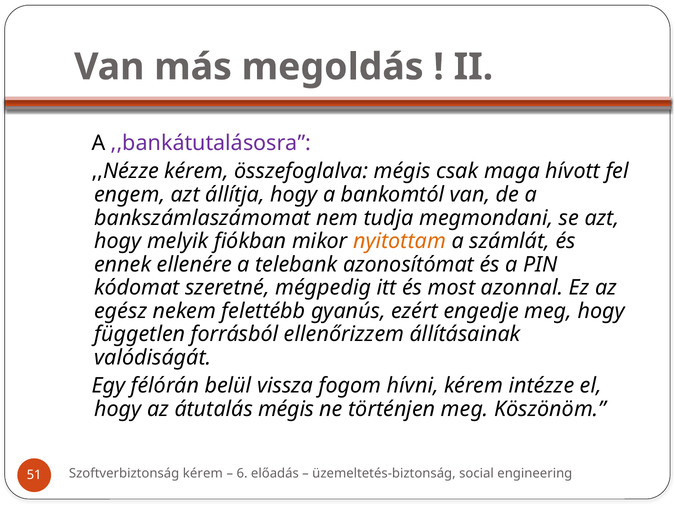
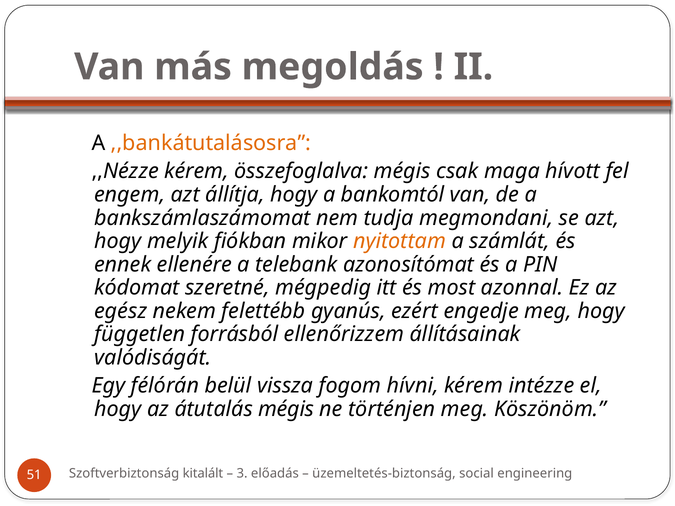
,,bankátutalásosra colour: purple -> orange (211, 143)
Szoftverbiztonság kérem: kérem -> kitalált (203, 474)
6: 6 -> 3 (242, 474)
